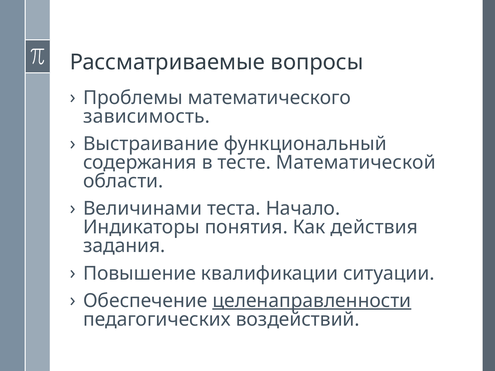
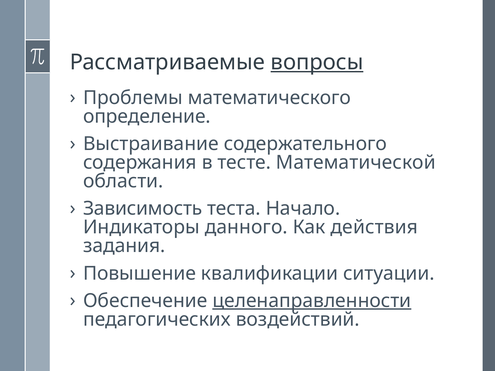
вопросы underline: none -> present (317, 62)
зависимость: зависимость -> определение (147, 116)
функциональный: функциональный -> содержательного (305, 144)
Величинами: Величинами -> Зависимость (143, 209)
понятия: понятия -> данного (246, 227)
